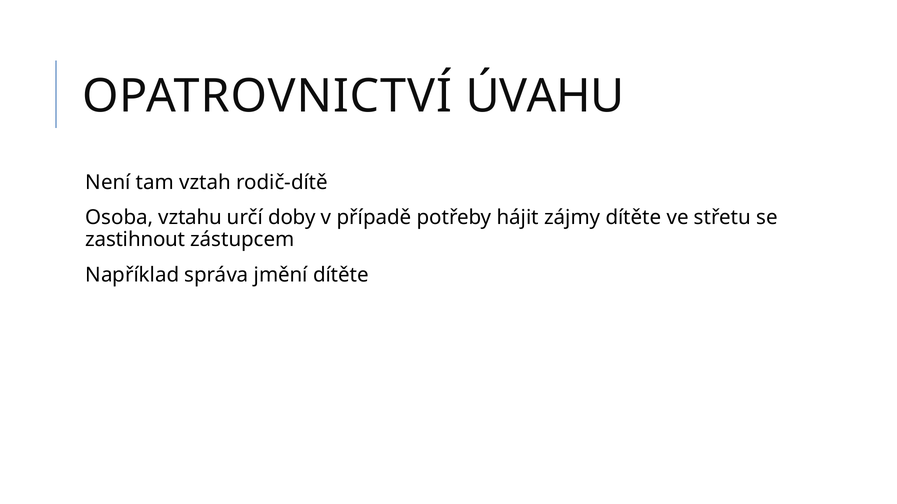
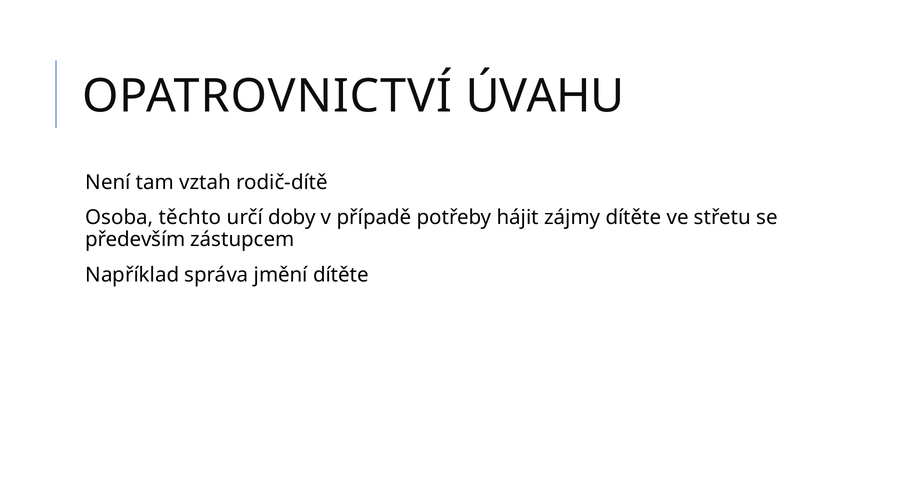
vztahu: vztahu -> těchto (190, 218)
zastihnout: zastihnout -> především (135, 240)
